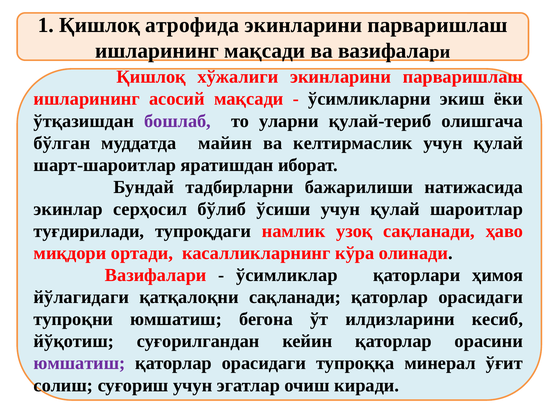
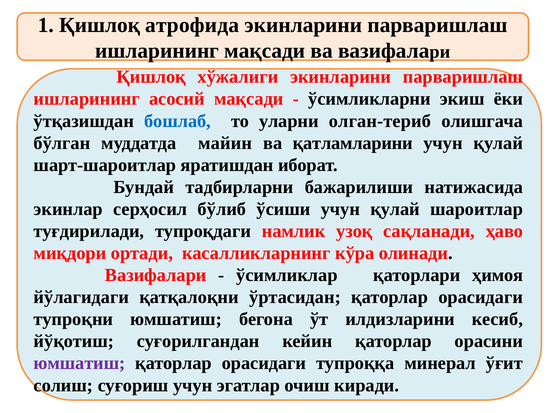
бошлаб colour: purple -> blue (177, 121)
қулай-териб: қулай-териб -> олган-териб (380, 121)
келтирмаслик: келтирмаслик -> қатламларини (353, 143)
қатқалоқни сақланади: сақланади -> ўртасидан (295, 297)
